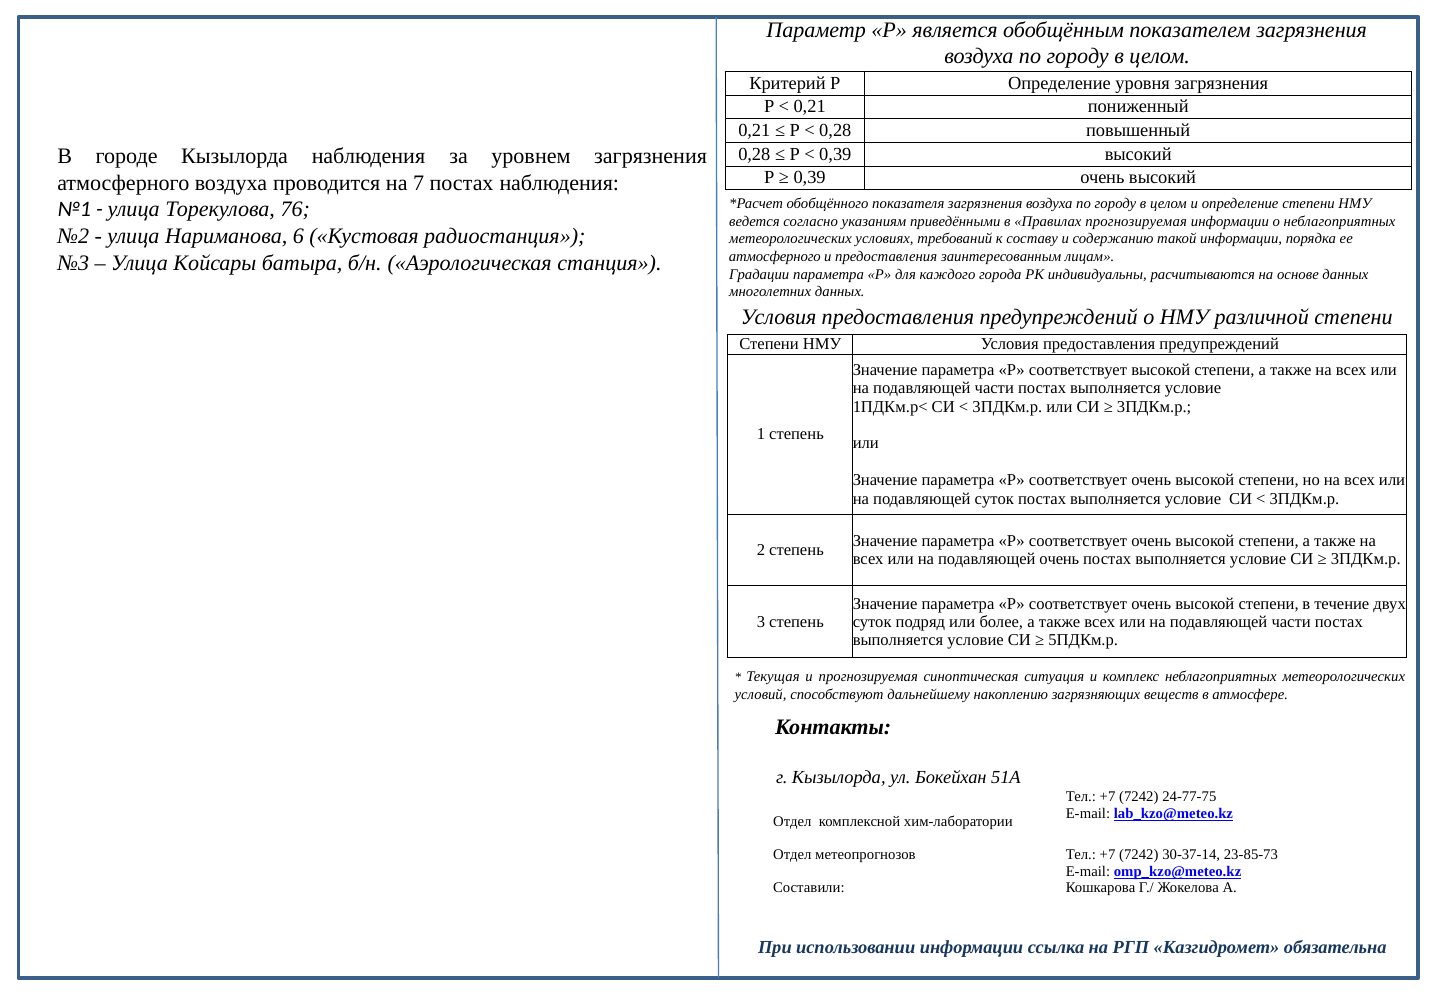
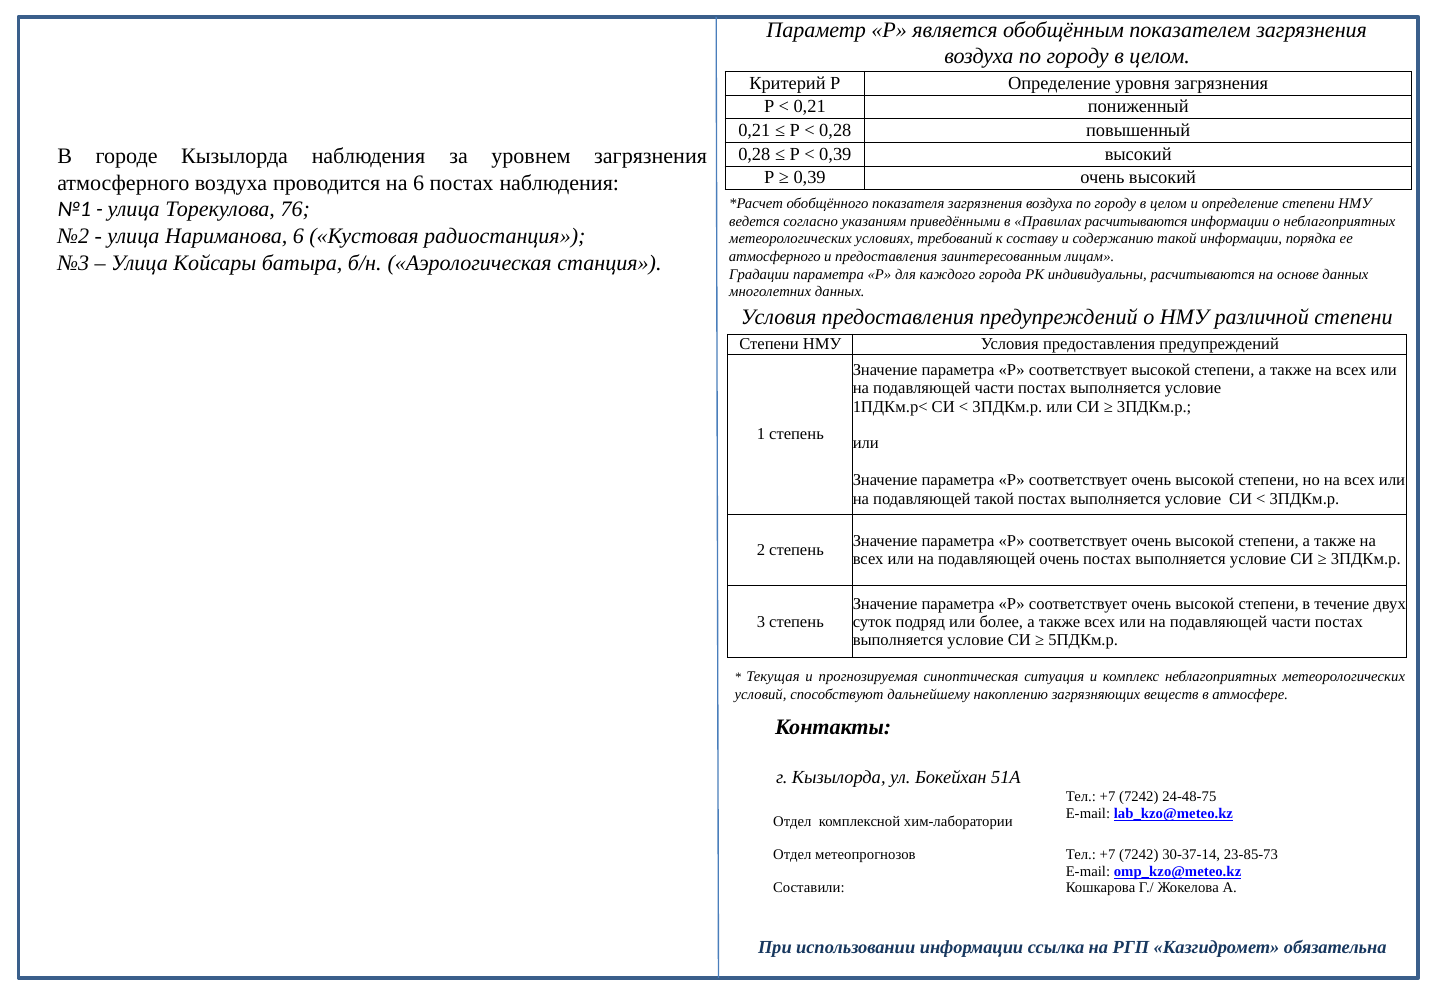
на 7: 7 -> 6 (419, 183)
Правилах прогнозируемая: прогнозируемая -> расчитываются (1136, 221)
подавляющей суток: суток -> такой (994, 499)
24-77-75: 24-77-75 -> 24-48-75 (1189, 797)
